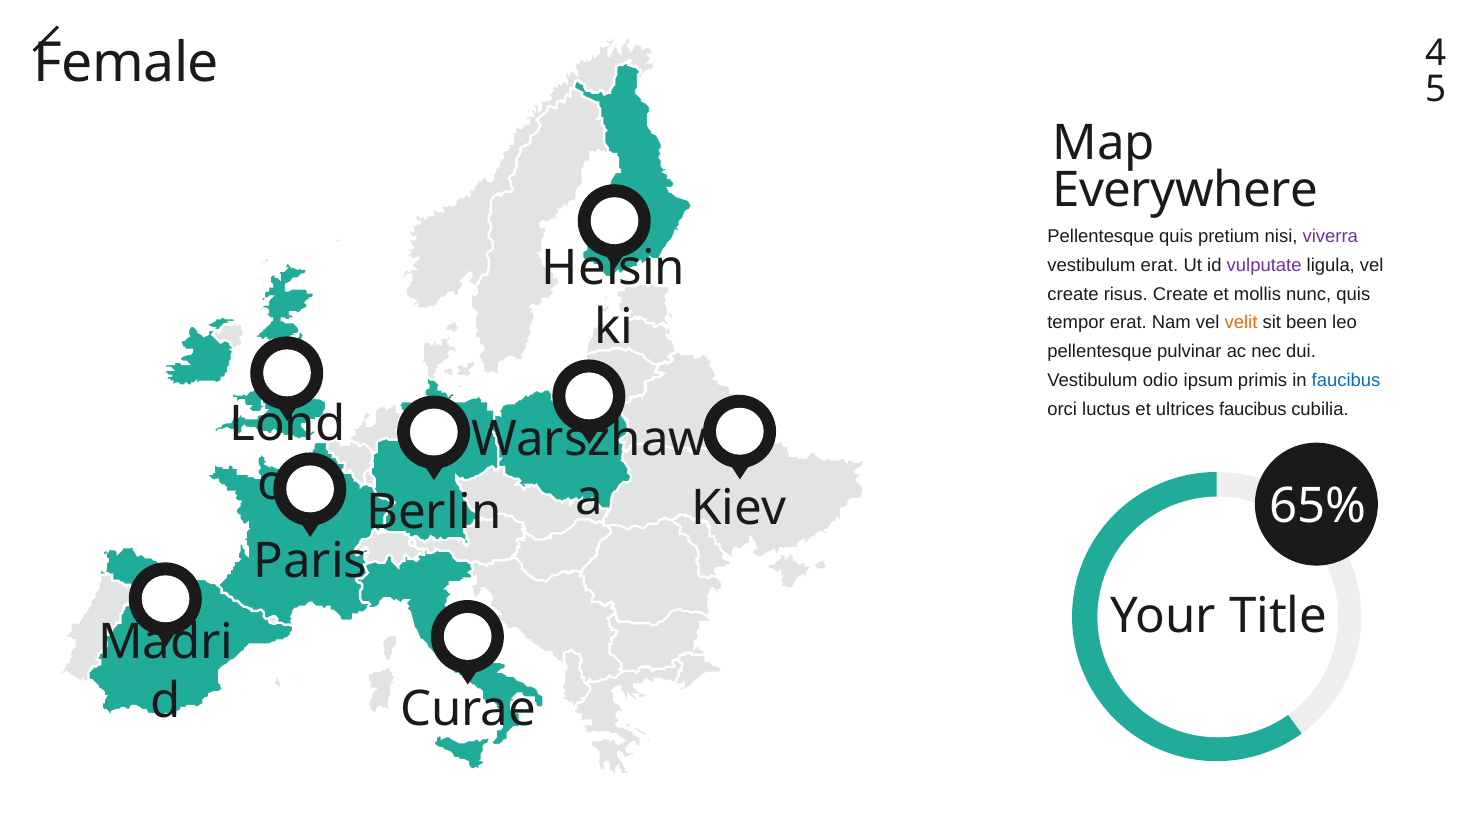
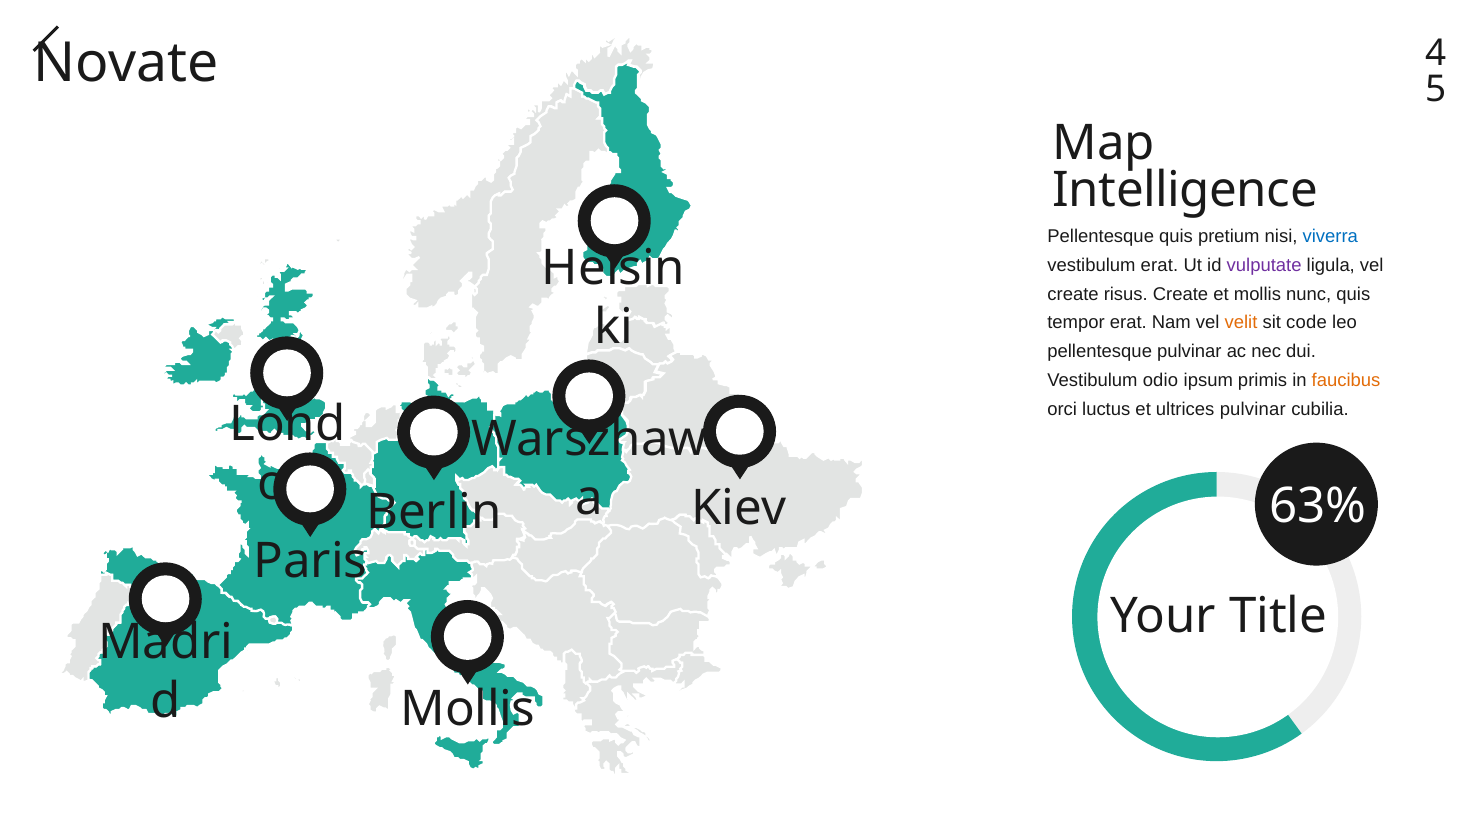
Female: Female -> Novate (126, 63)
Everywhere: Everywhere -> Intelligence (1185, 190)
viverra colour: purple -> blue (1330, 237)
been: been -> code (1307, 323)
faucibus colour: blue -> orange (1346, 380)
ultrices faucibus: faucibus -> pulvinar (1253, 409)
65%: 65% -> 63% (1318, 507)
Curae: Curae -> Mollis (468, 710)
